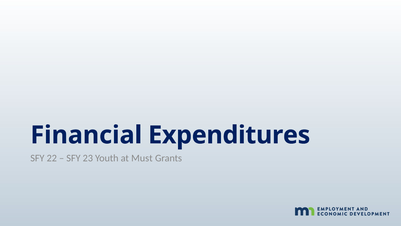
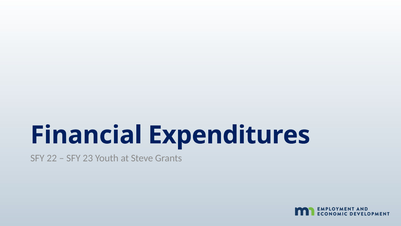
Must: Must -> Steve (142, 158)
